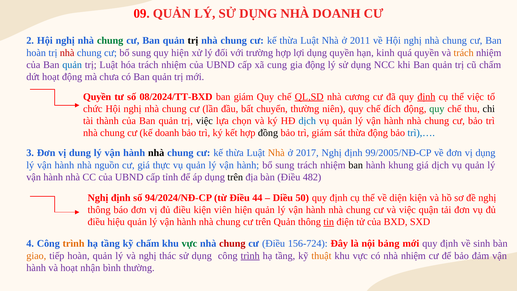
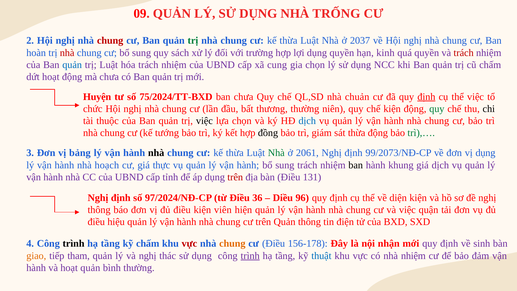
NHÀ DOANH: DOANH -> TRỐNG (336, 14)
chung colour: green -> red (110, 41)
trị colour: black -> green (193, 41)
2011: 2011 -> 2037 (360, 41)
quy hiện: hiện -> sách (180, 53)
trách colour: orange -> red (464, 53)
gia động: động -> chọn (315, 65)
Quyền: Quyền -> Huyện (97, 97)
08/2024/TT-BXD: 08/2024/TT-BXD -> 75/2024/TT-BXD (176, 97)
ban giám: giám -> chưa (244, 97)
QL,SD underline: present -> none (309, 97)
cương: cương -> chuản (357, 97)
chuyển: chuyển -> thương (272, 109)
chế đích: đích -> kiện (392, 109)
thành: thành -> thuộc (108, 121)
kế doanh: doanh -> tướng (167, 133)
trì),… colour: blue -> green (421, 133)
dung: dung -> bảng (80, 153)
Nhà colour: orange -> green (276, 153)
2017: 2017 -> 2061 (307, 153)
99/2005/NĐ-CP: 99/2005/NĐ-CP -> 99/2073/NĐ-CP (398, 153)
nguồn: nguồn -> hoạch (107, 165)
trên colour: black -> red (235, 177)
482: 482 -> 131 (312, 177)
94/2024/NĐ-CP: 94/2024/NĐ-CP -> 97/2024/NĐ-CP (178, 198)
44: 44 -> 36 (257, 198)
50: 50 -> 96 (302, 198)
tin underline: present -> none (329, 222)
trình colour: orange -> black (74, 244)
vực colour: green -> red (189, 244)
chung colour: red -> orange (232, 244)
156-724: 156-724 -> 156-178 (308, 244)
bảng: bảng -> nhận (389, 244)
tiếp hoàn: hoàn -> tham (79, 256)
thuật colour: orange -> blue (321, 256)
hoạt nhận: nhận -> quản (90, 268)
